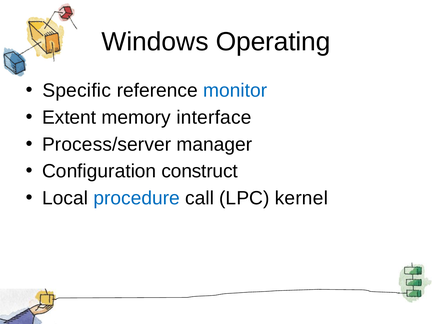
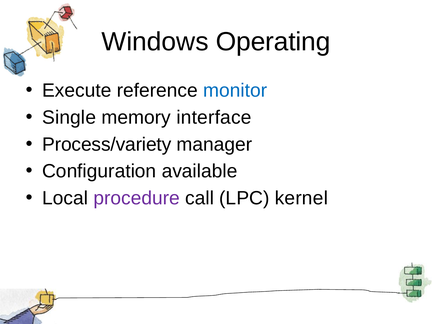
Specific: Specific -> Execute (77, 91)
Extent: Extent -> Single (69, 118)
Process/server: Process/server -> Process/variety (107, 144)
construct: construct -> available (200, 171)
procedure colour: blue -> purple (137, 198)
